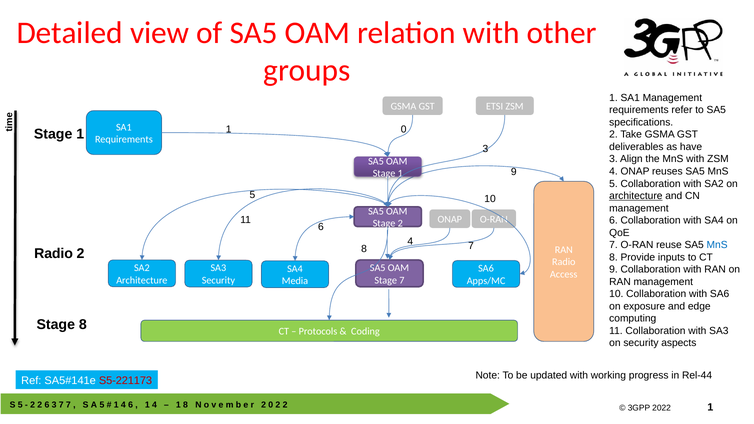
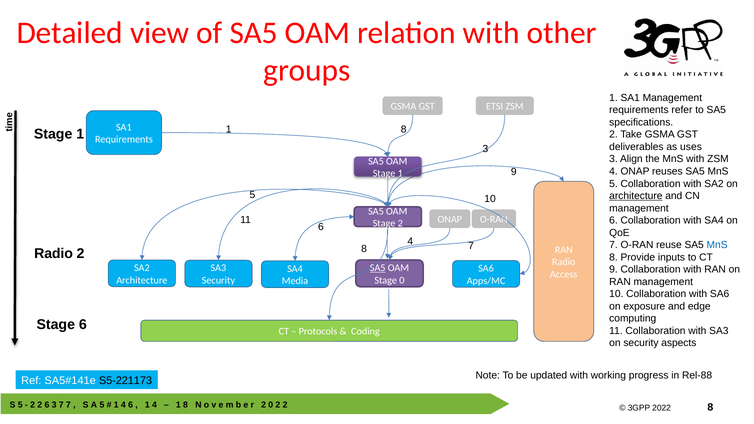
0: 0 -> 8 (404, 129)
have: have -> uses (691, 147)
SA5 underline: none -> present (378, 268)
Stage 7: 7 -> 0 (402, 280)
Stage 8: 8 -> 6 (83, 325)
Rel-44: Rel-44 -> Rel-88 (697, 376)
S5-221173 colour: red -> black (125, 381)
1: 1 -> 8 (710, 407)
